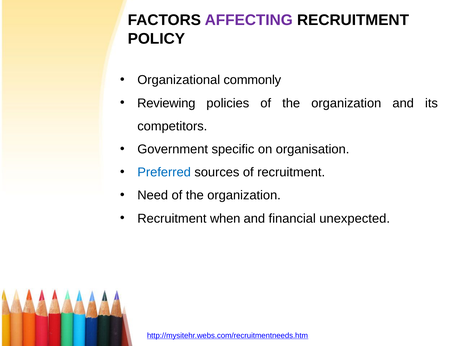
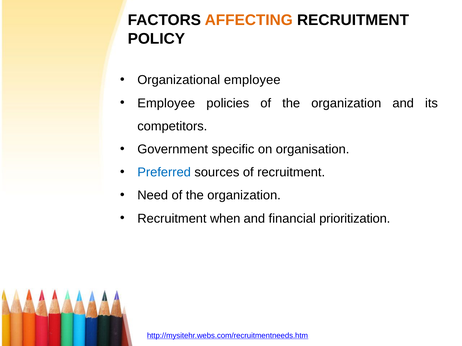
AFFECTING colour: purple -> orange (249, 20)
Organizational commonly: commonly -> employee (252, 80)
Reviewing: Reviewing -> Employee (166, 103)
unexpected: unexpected -> prioritization (355, 219)
